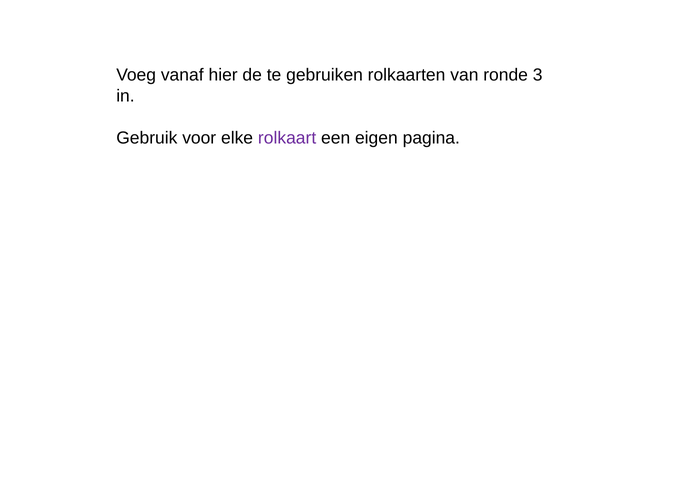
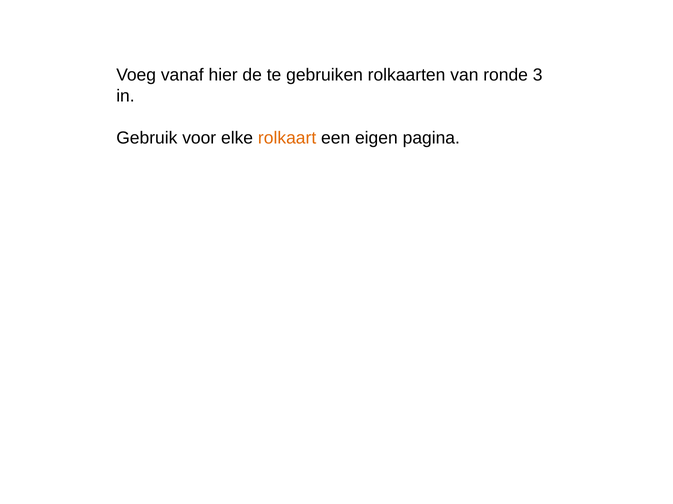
rolkaart colour: purple -> orange (287, 138)
